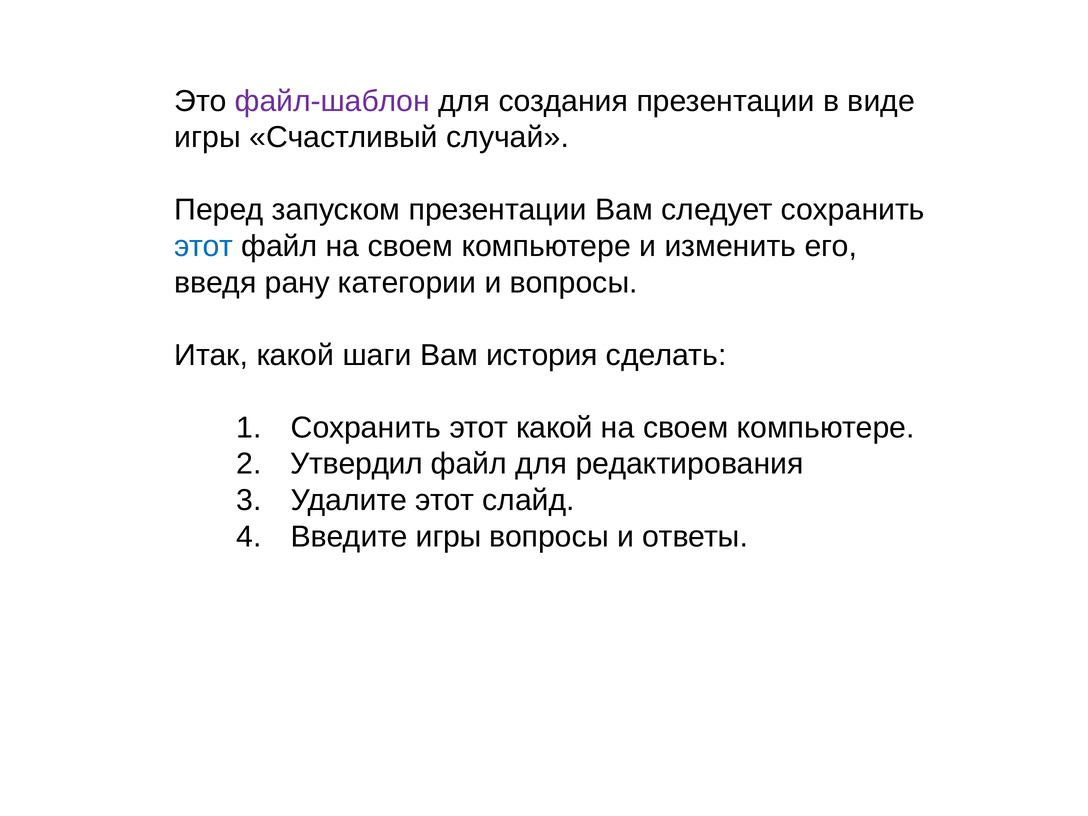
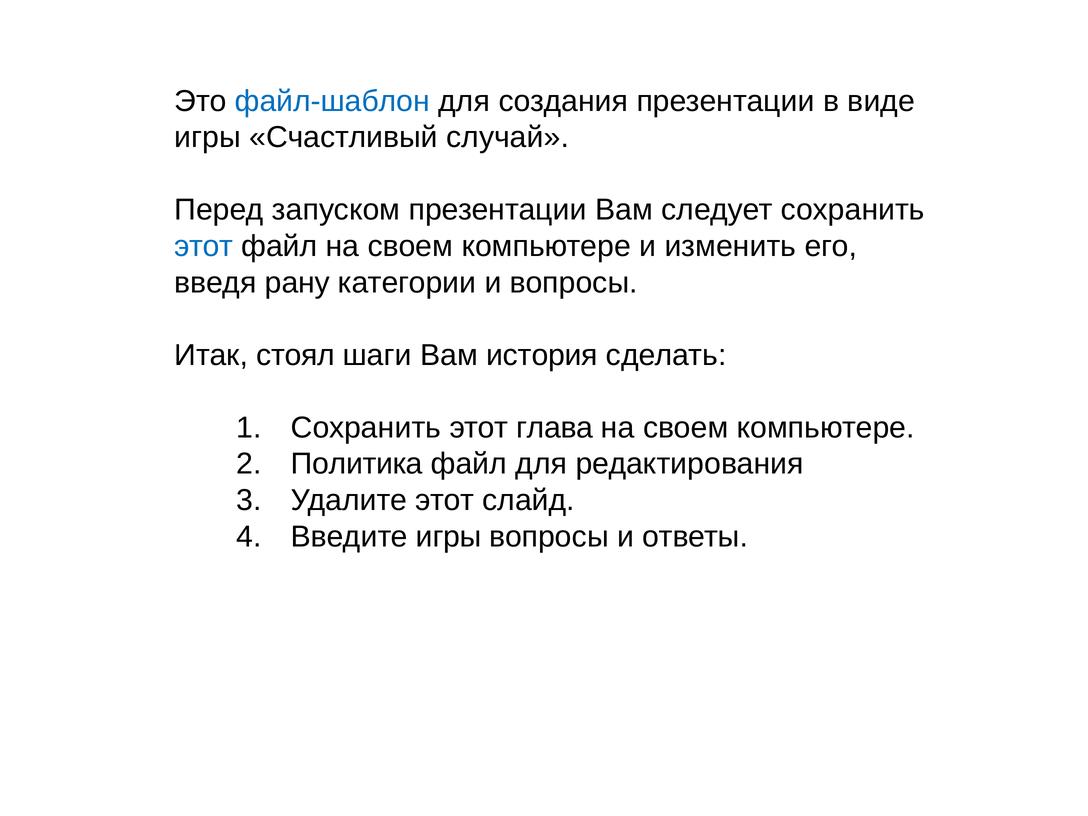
файл-шаблон colour: purple -> blue (332, 101)
Итак какой: какой -> стоял (296, 355)
этот какой: какой -> глава (555, 428)
Утвердил: Утвердил -> Политика (357, 464)
